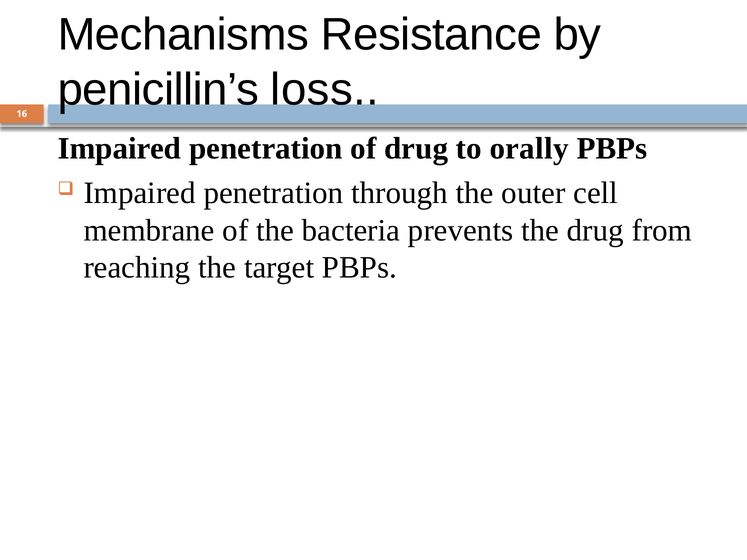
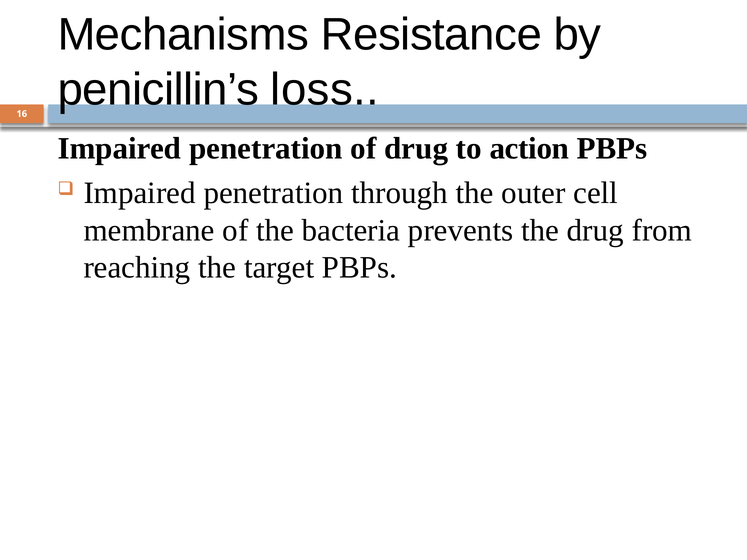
orally: orally -> action (529, 148)
